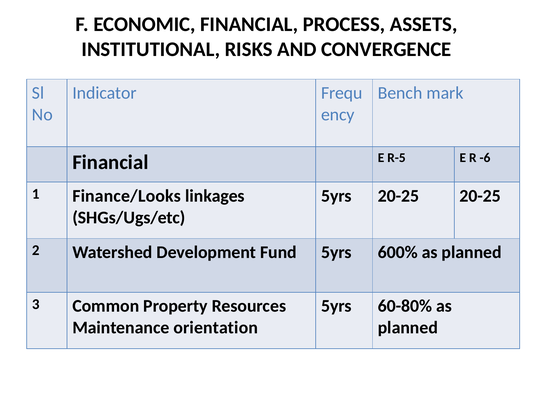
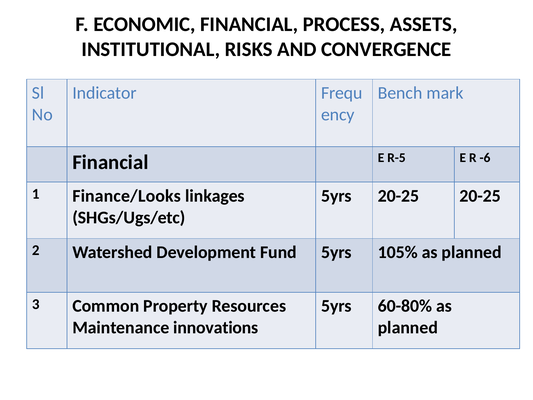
600%: 600% -> 105% (398, 252)
orientation: orientation -> innovations (216, 328)
